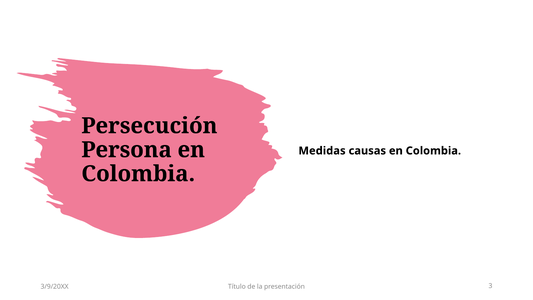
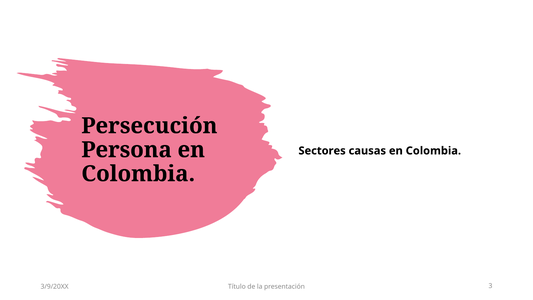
Medidas: Medidas -> Sectores (322, 151)
